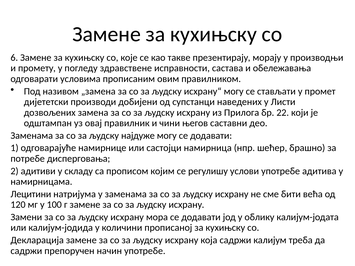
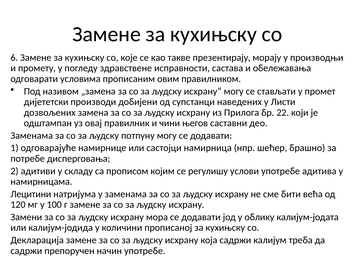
најдуже: најдуже -> потпуну (138, 136)
